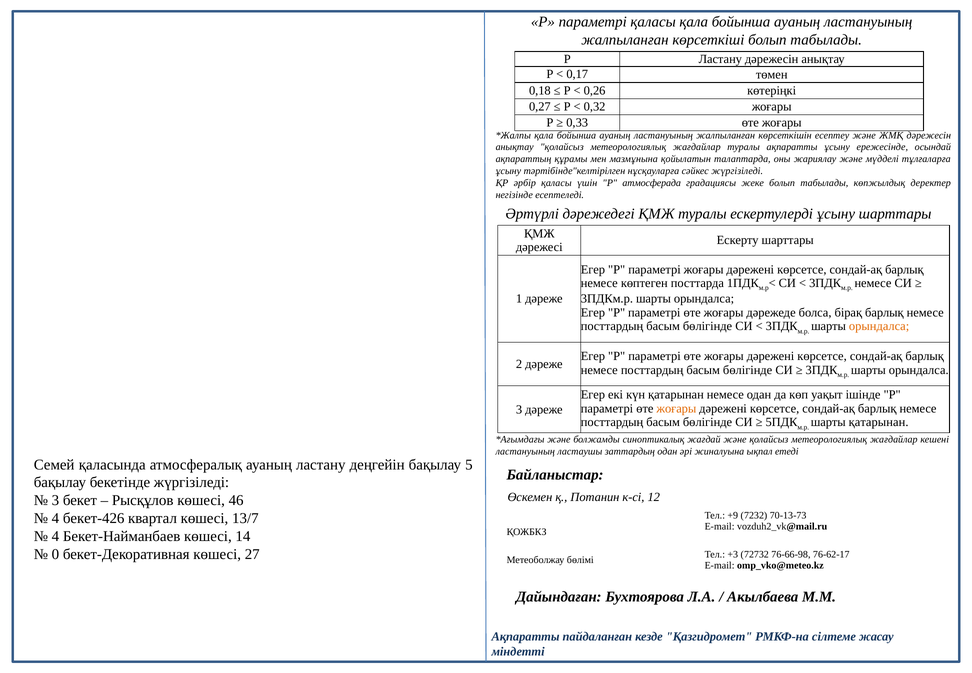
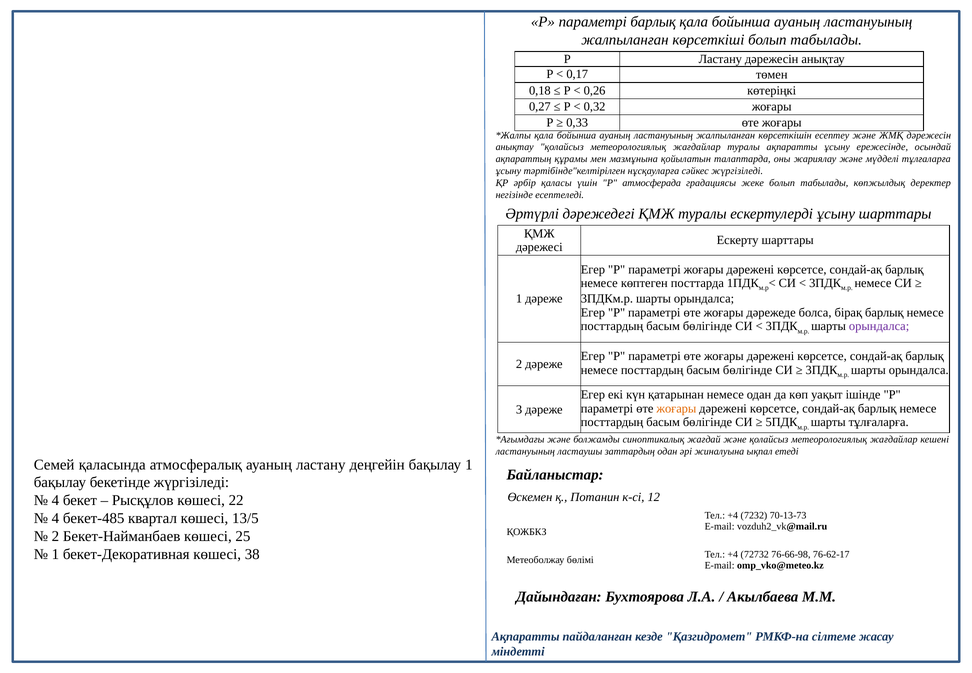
параметрі қаласы: қаласы -> барлық (653, 22)
орындалса colour: orange -> purple (879, 326)
шарты қатарынан: қатарынан -> тұлғаларға (879, 422)
бақылау 5: 5 -> 1 (469, 465)
3: 3 -> 4 (55, 500)
46: 46 -> 22 (236, 500)
+9: +9 -> +4 (733, 515)
бекет-426: бекет-426 -> бекет-485 (94, 518)
13/7: 13/7 -> 13/5 (245, 518)
4: 4 -> 2 (55, 536)
14: 14 -> 25 (243, 536)
0: 0 -> 1 (55, 554)
27: 27 -> 38 (252, 554)
+3: +3 -> +4 (733, 554)
